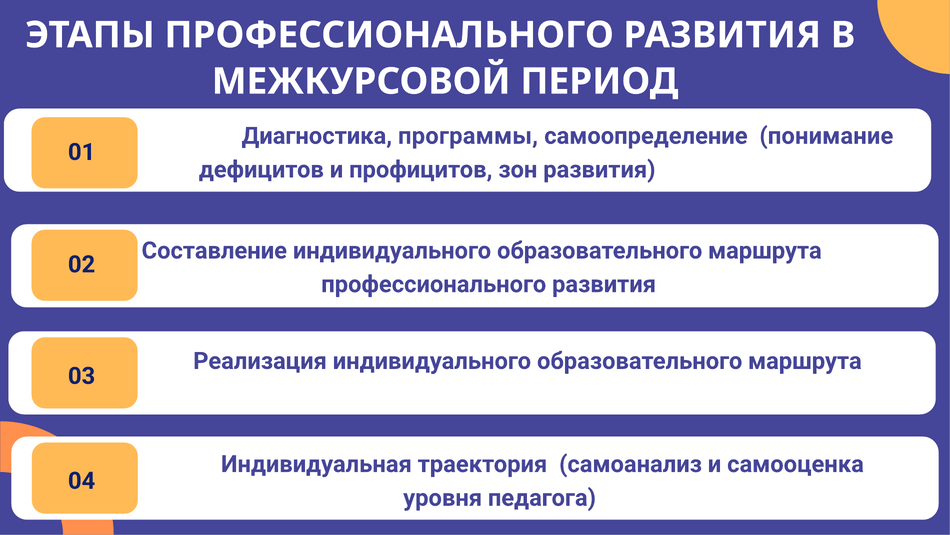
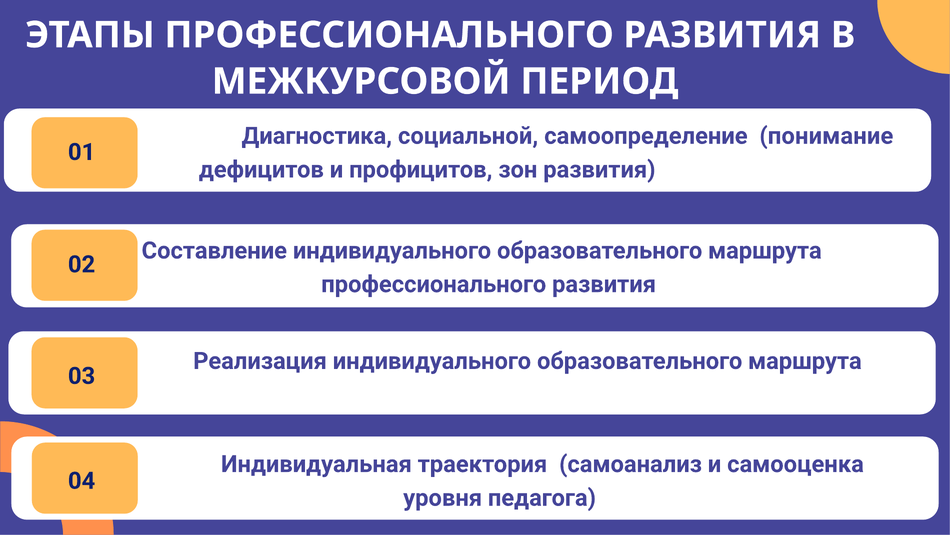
программы: программы -> социальной (468, 136)
